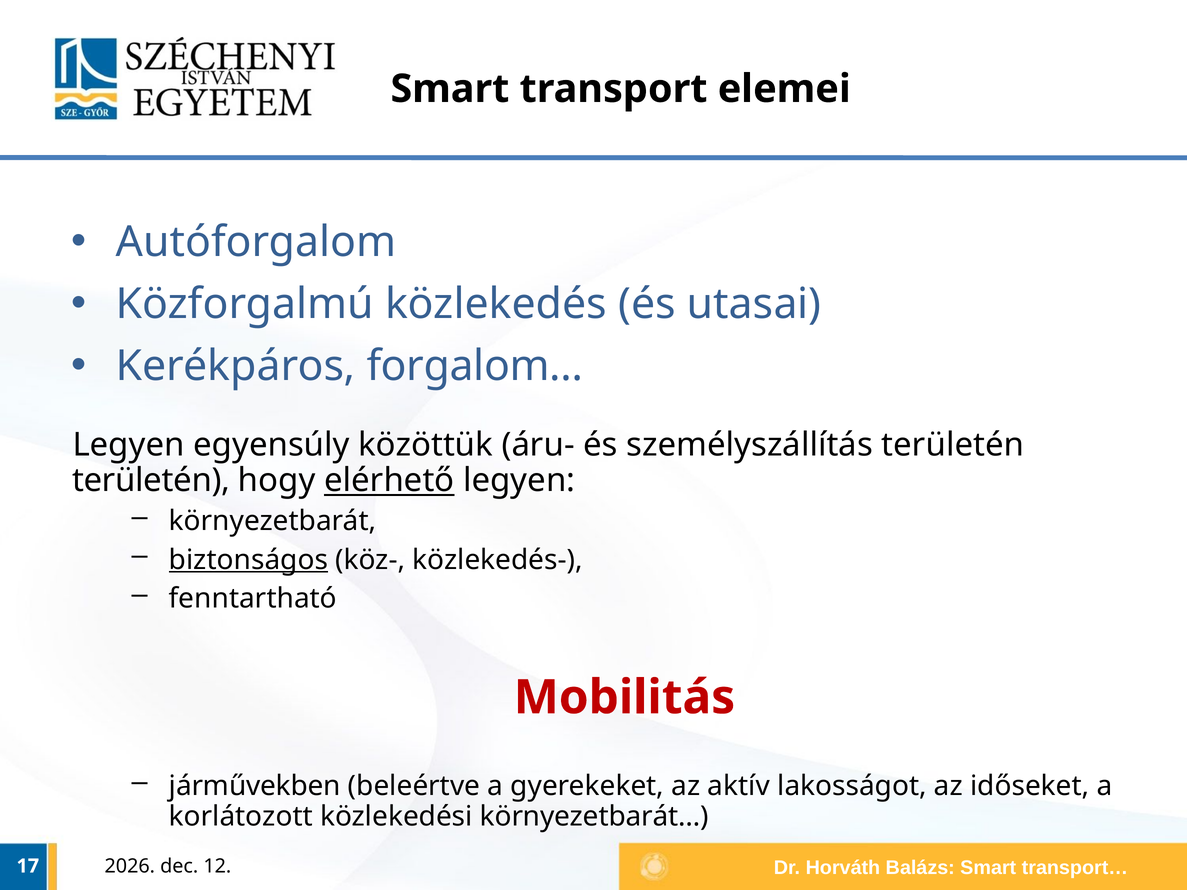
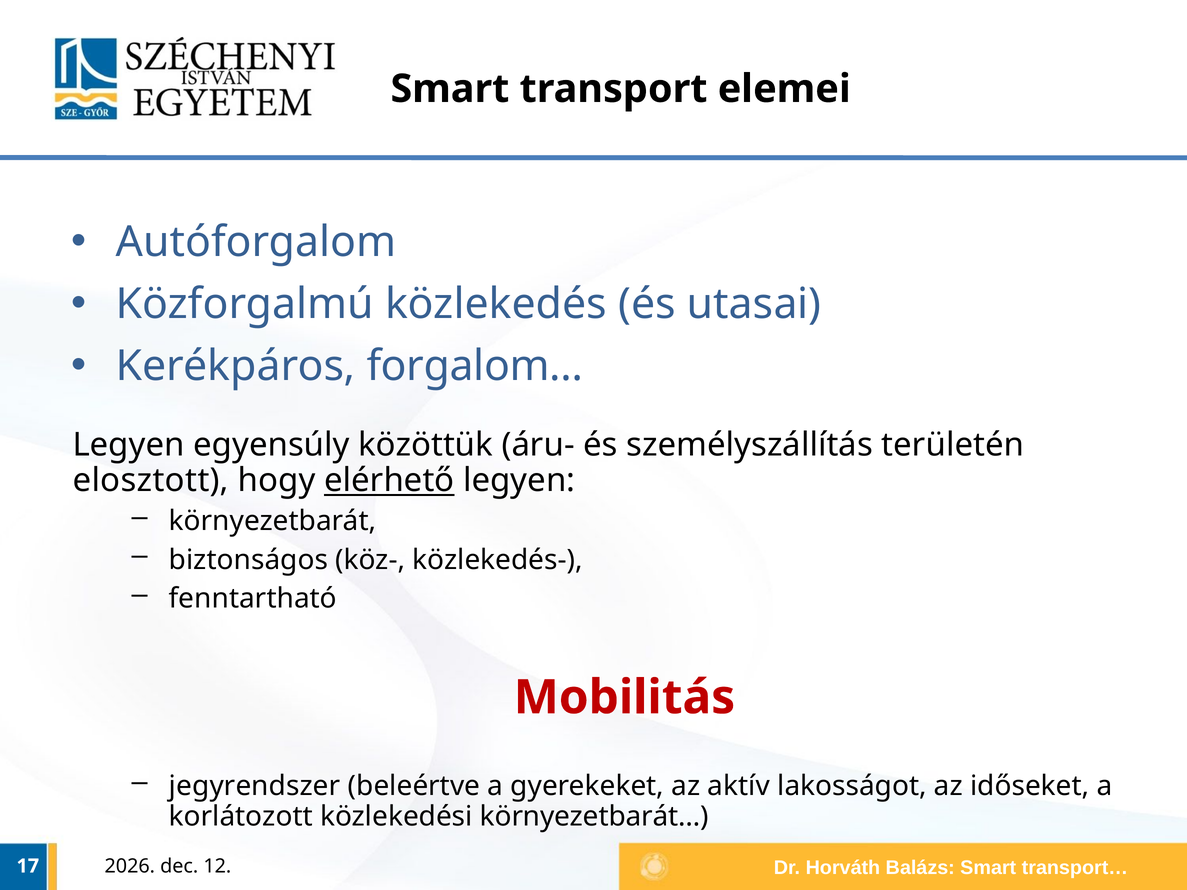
területén: területén -> elosztott (151, 481)
biztonságos underline: present -> none (248, 560)
járművekben: járművekben -> jegyrendszer (255, 786)
